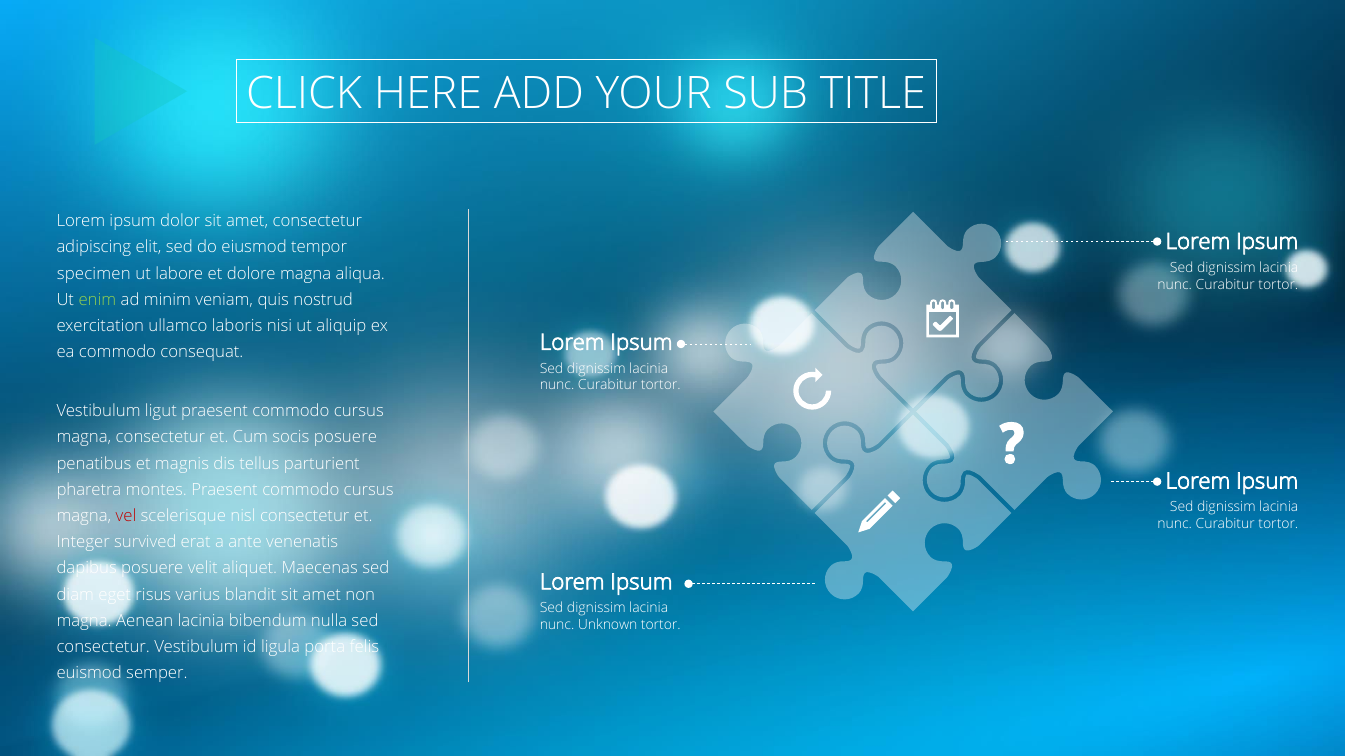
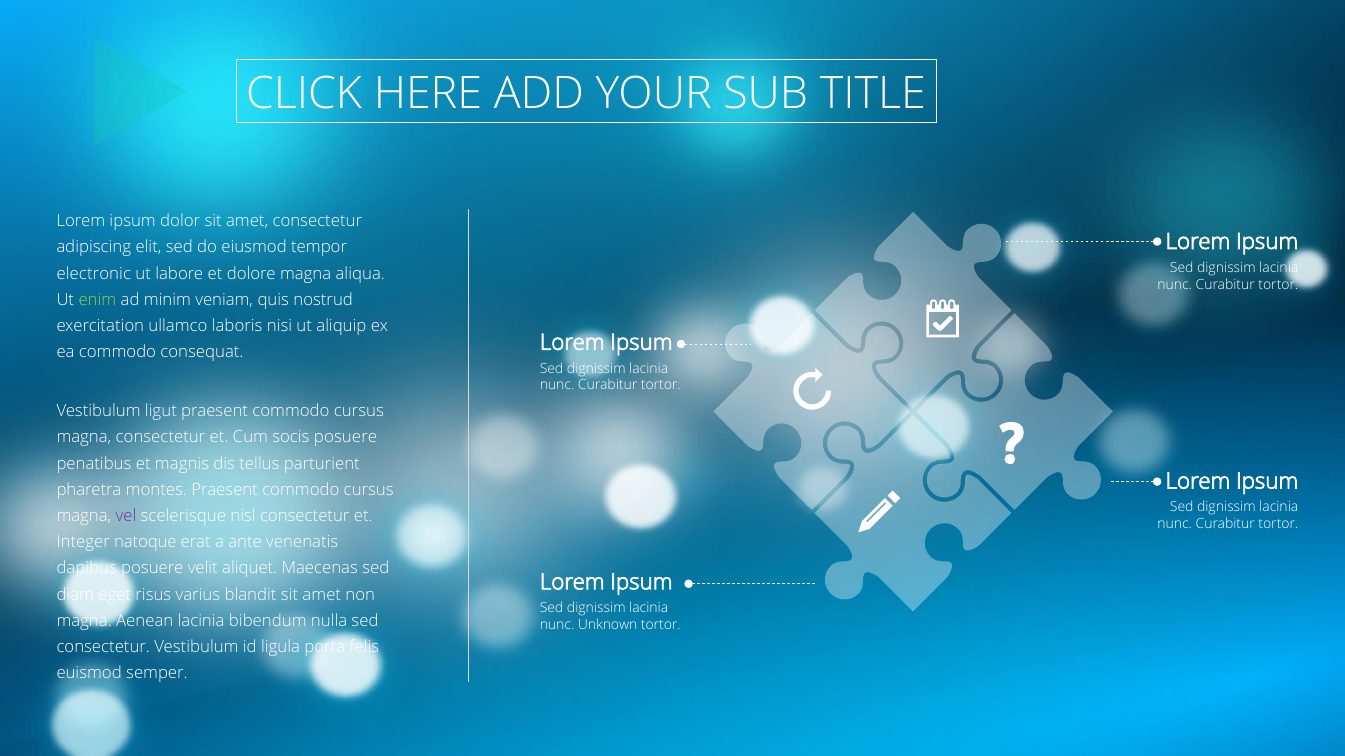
specimen: specimen -> electronic (94, 274)
vel colour: red -> purple (126, 516)
survived: survived -> natoque (145, 543)
